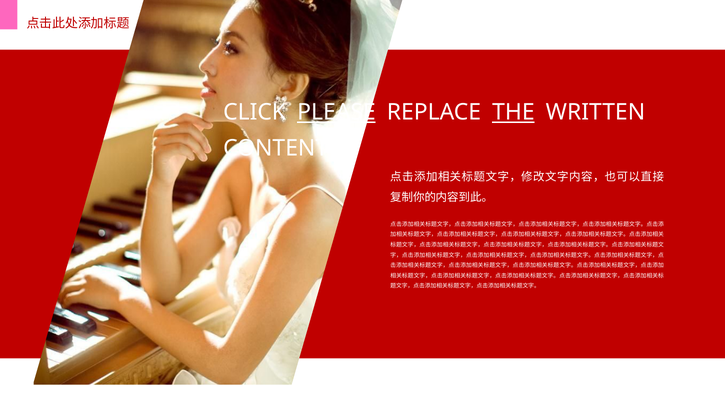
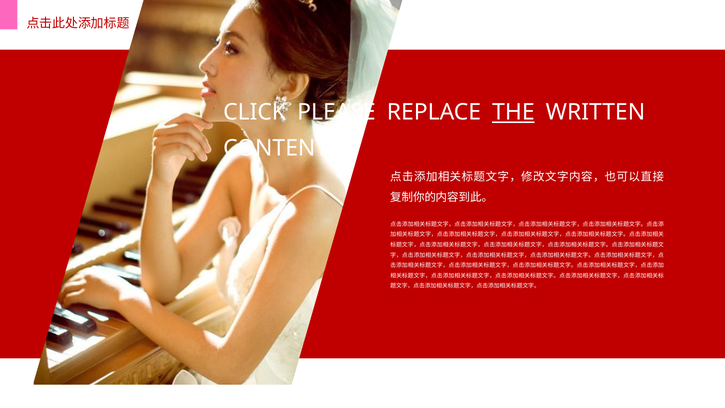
PLEASE underline: present -> none (336, 112)
